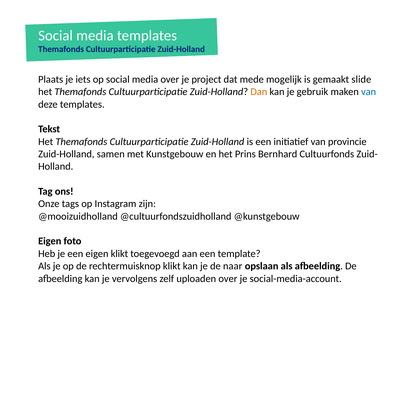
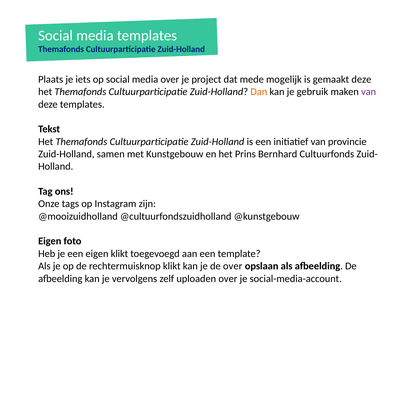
gemaakt slide: slide -> deze (361, 79)
van colour: blue -> purple (369, 92)
de naar: naar -> over (233, 266)
